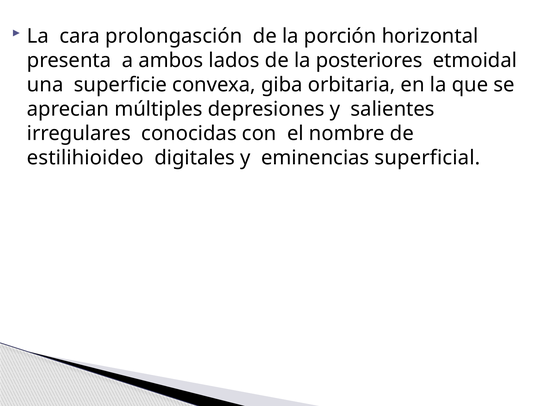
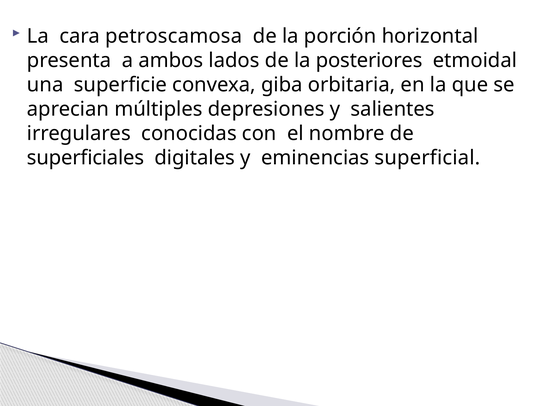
prolongasción: prolongasción -> petroscamosa (174, 36)
estilihioideo: estilihioideo -> superficiales (86, 158)
